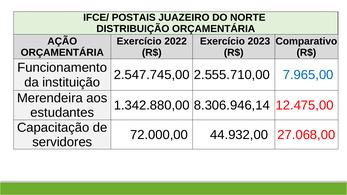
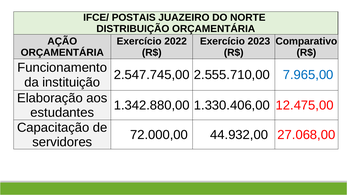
Merendeira: Merendeira -> Elaboração (50, 98)
8.306.946,14: 8.306.946,14 -> 1.330.406,00 (232, 105)
